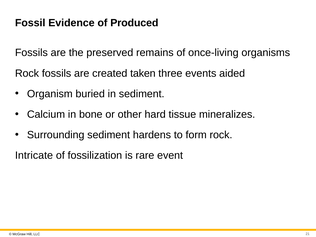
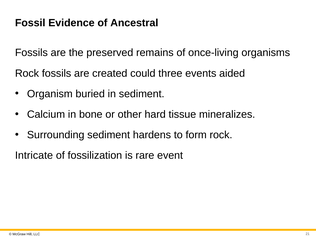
Produced: Produced -> Ancestral (134, 23)
taken: taken -> could (143, 73)
